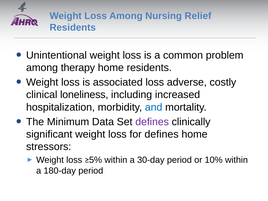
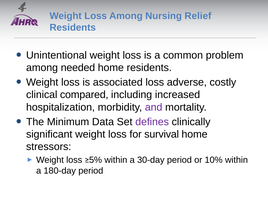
therapy: therapy -> needed (78, 68)
loneliness: loneliness -> compared (84, 95)
and colour: blue -> purple (154, 107)
for defines: defines -> survival (162, 134)
